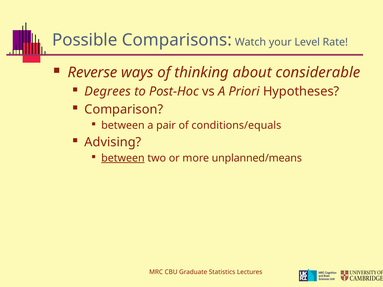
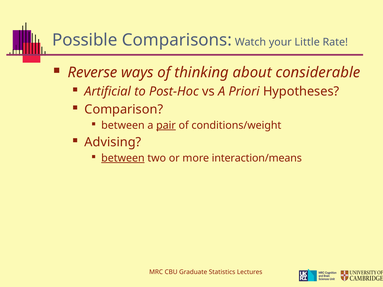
Level: Level -> Little (307, 42)
Degrees: Degrees -> Artificial (108, 92)
pair underline: none -> present (166, 125)
conditions/equals: conditions/equals -> conditions/weight (236, 125)
unplanned/means: unplanned/means -> interaction/means (257, 158)
